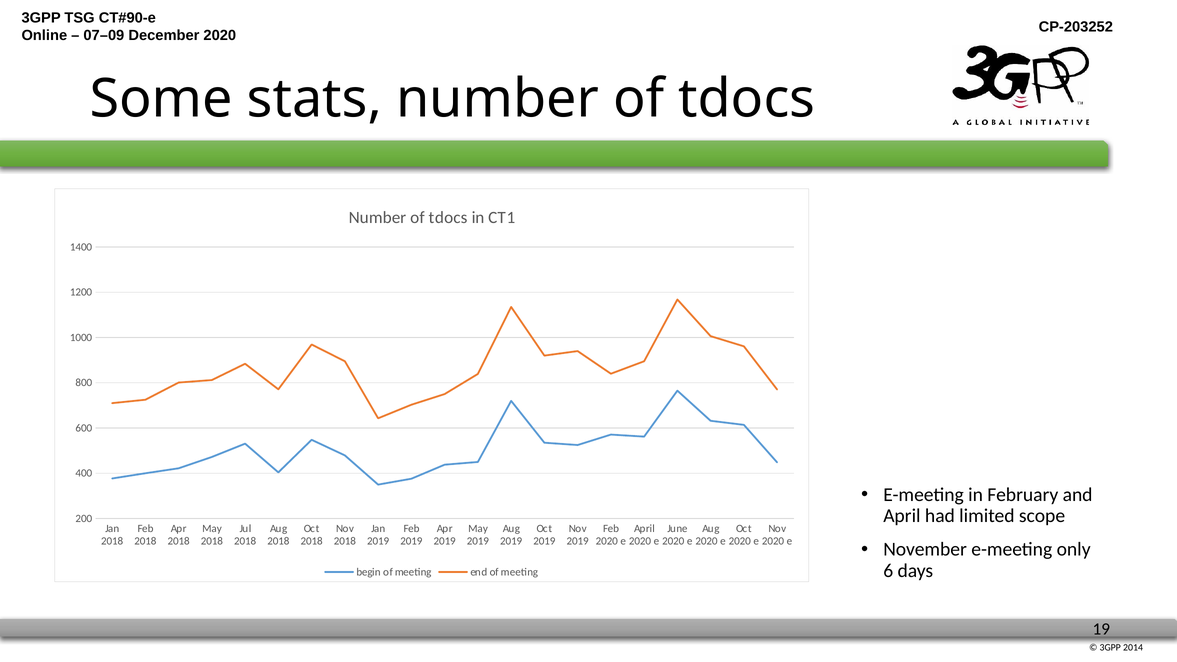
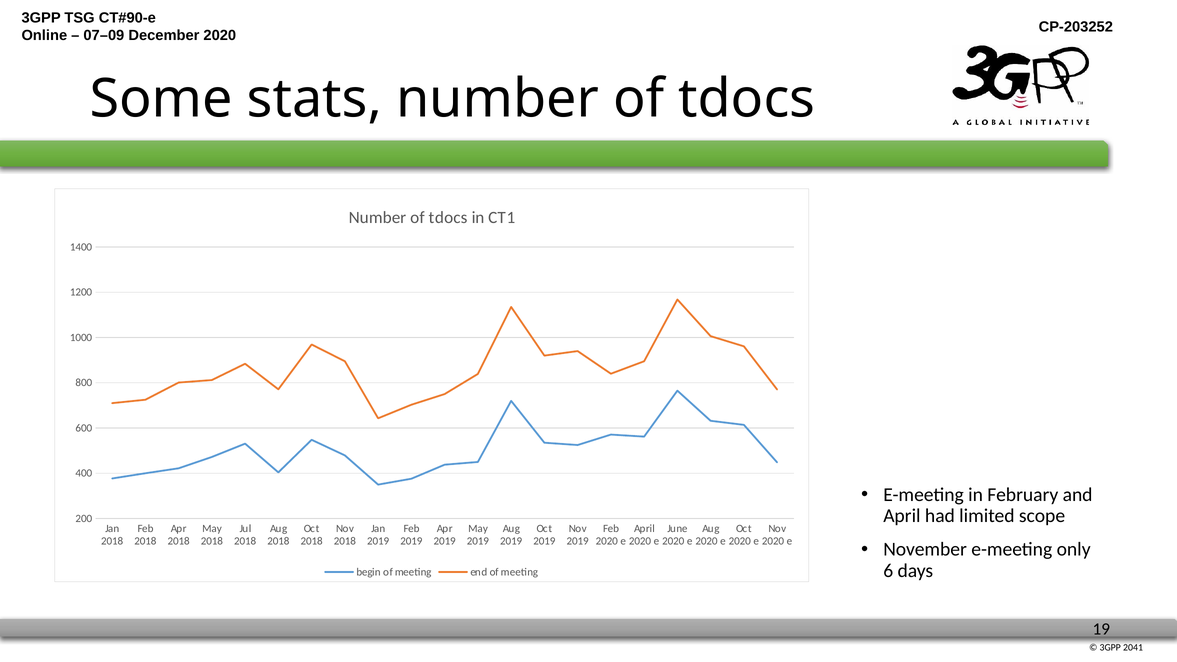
2014: 2014 -> 2041 (1133, 647)
